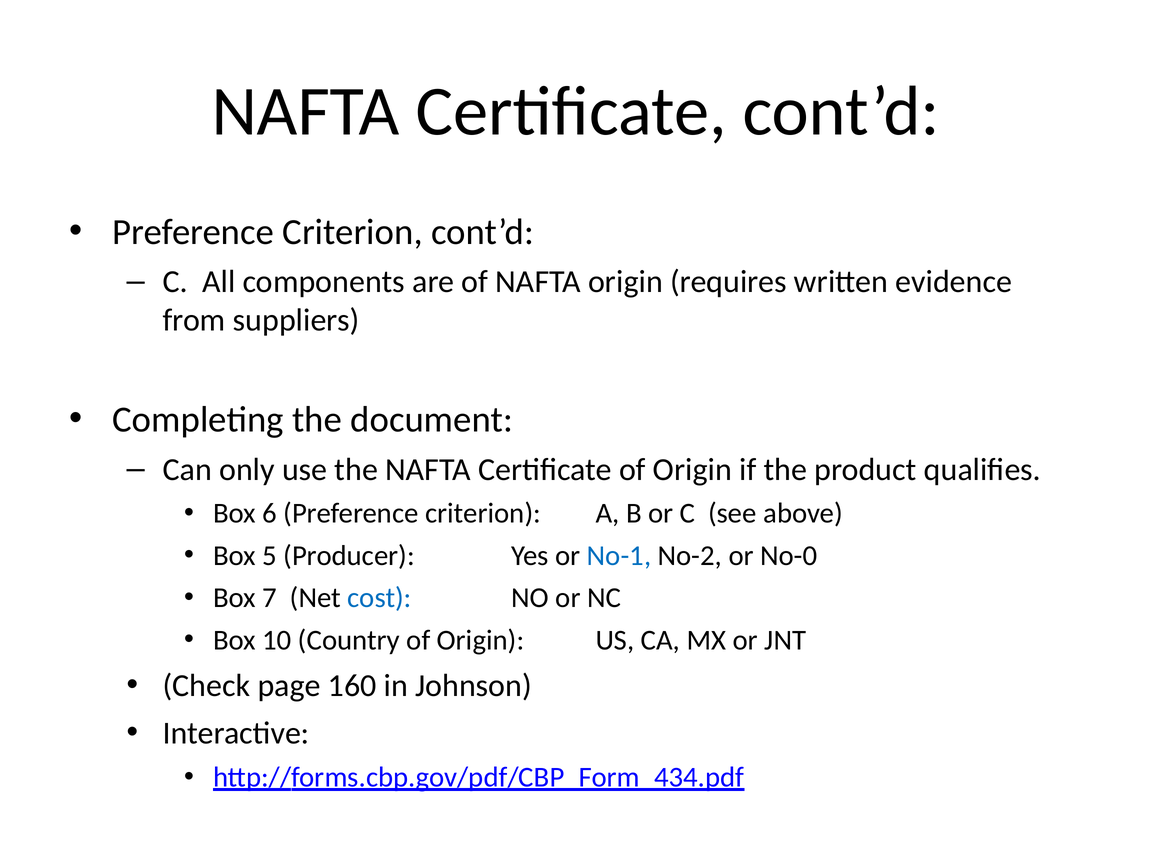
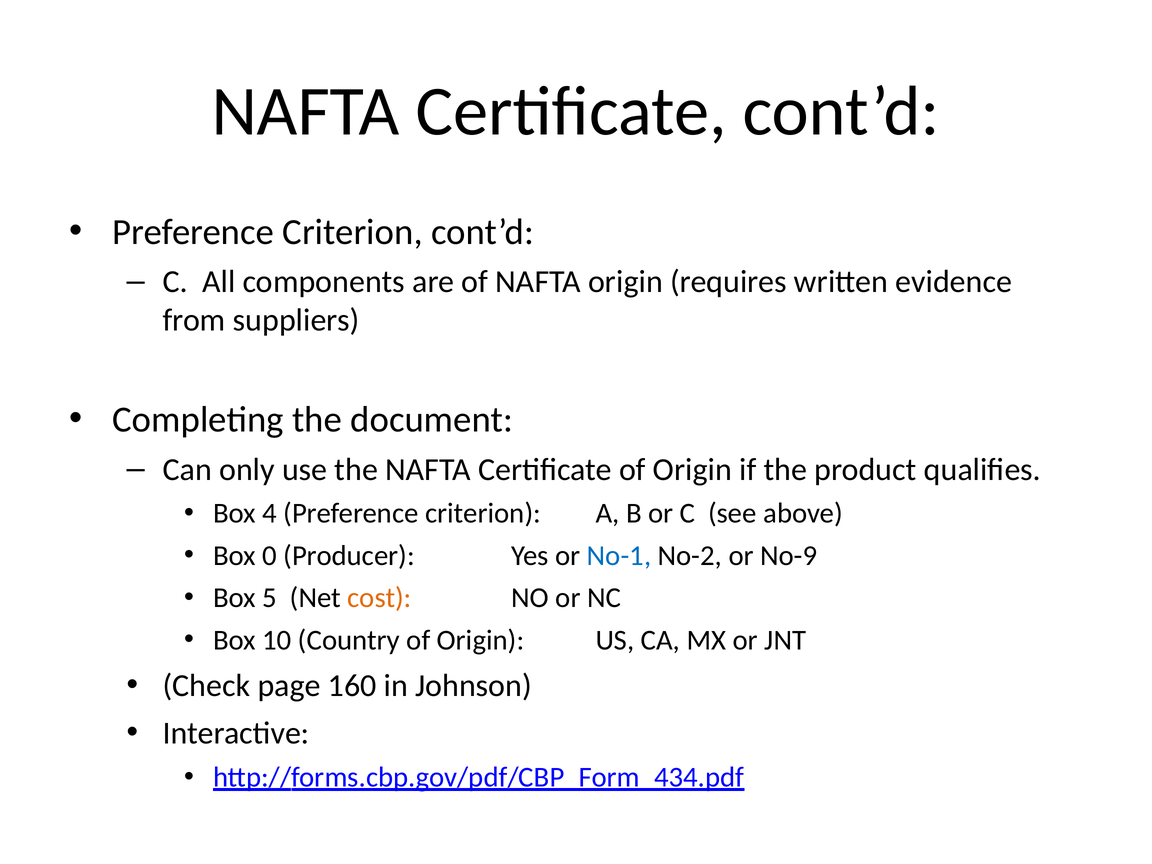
6: 6 -> 4 (270, 513)
5: 5 -> 0 (270, 556)
No-0: No-0 -> No-9 (789, 556)
7: 7 -> 5 (270, 598)
cost colour: blue -> orange (379, 598)
